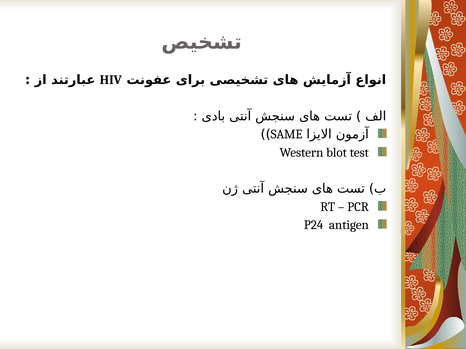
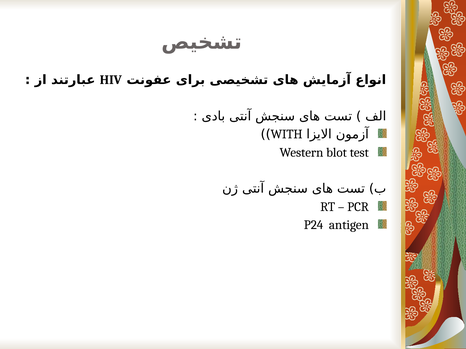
SAME: SAME -> WITH (287, 135)
